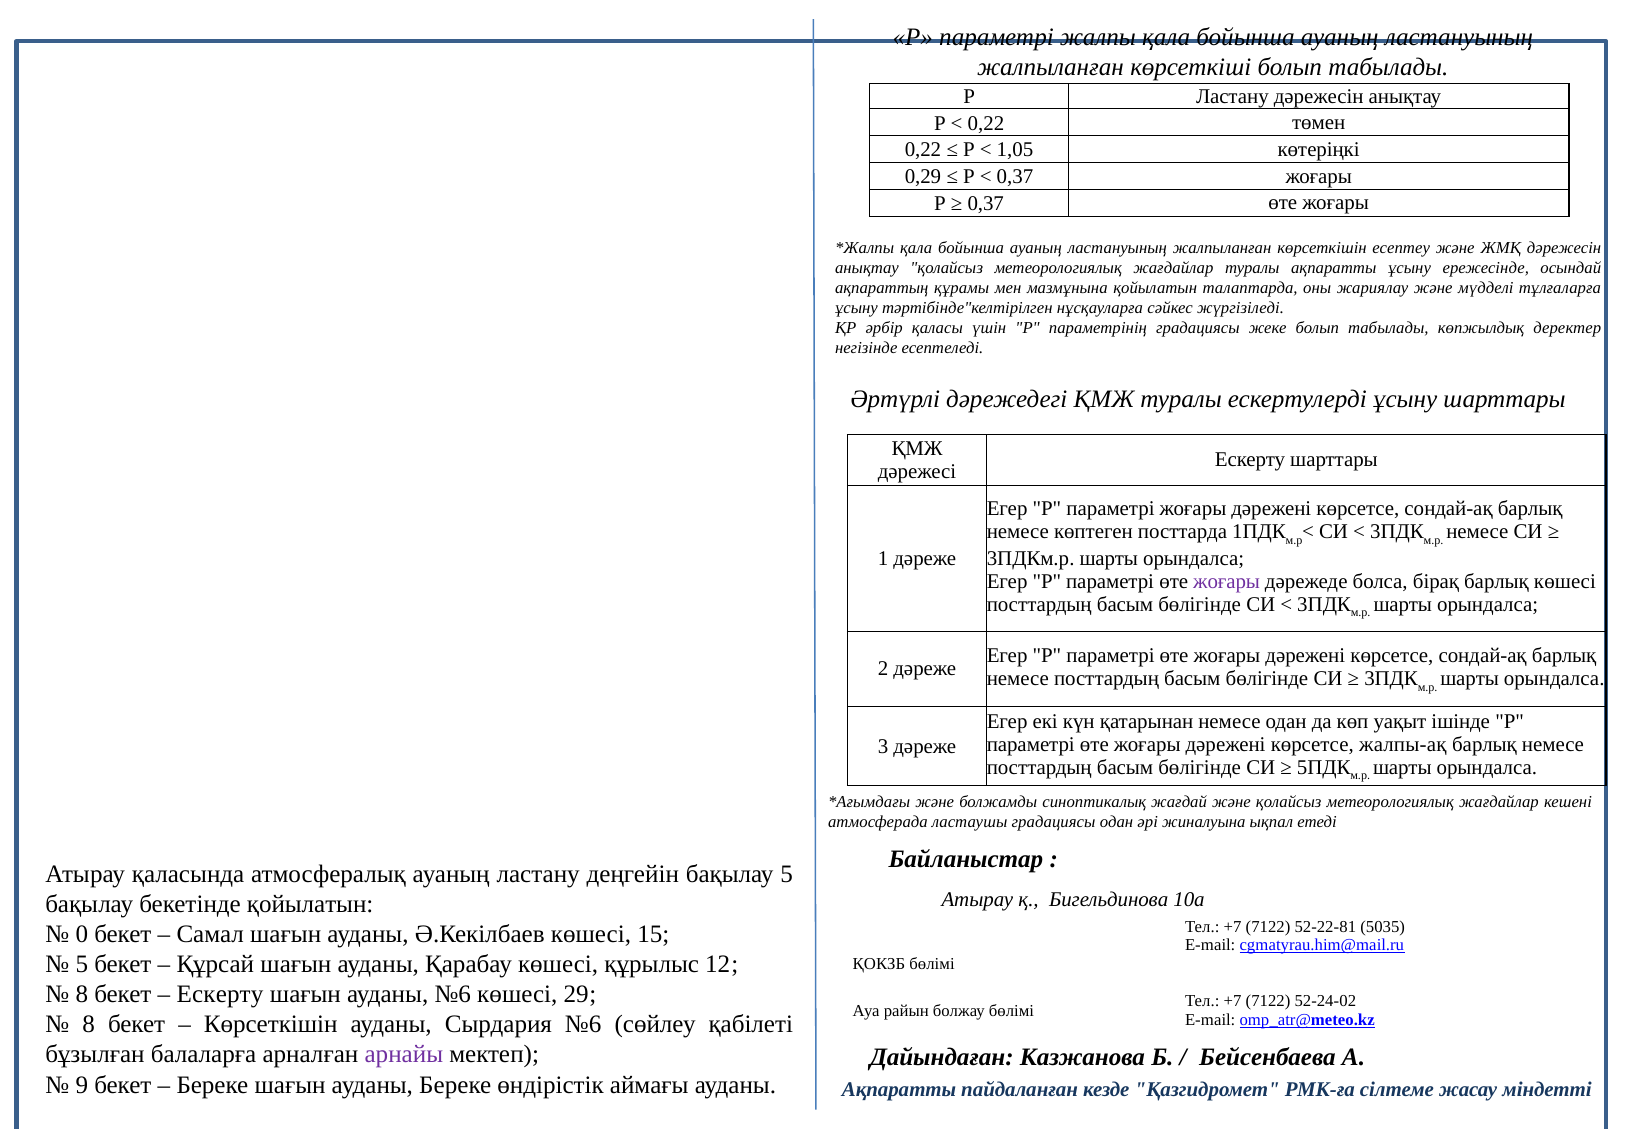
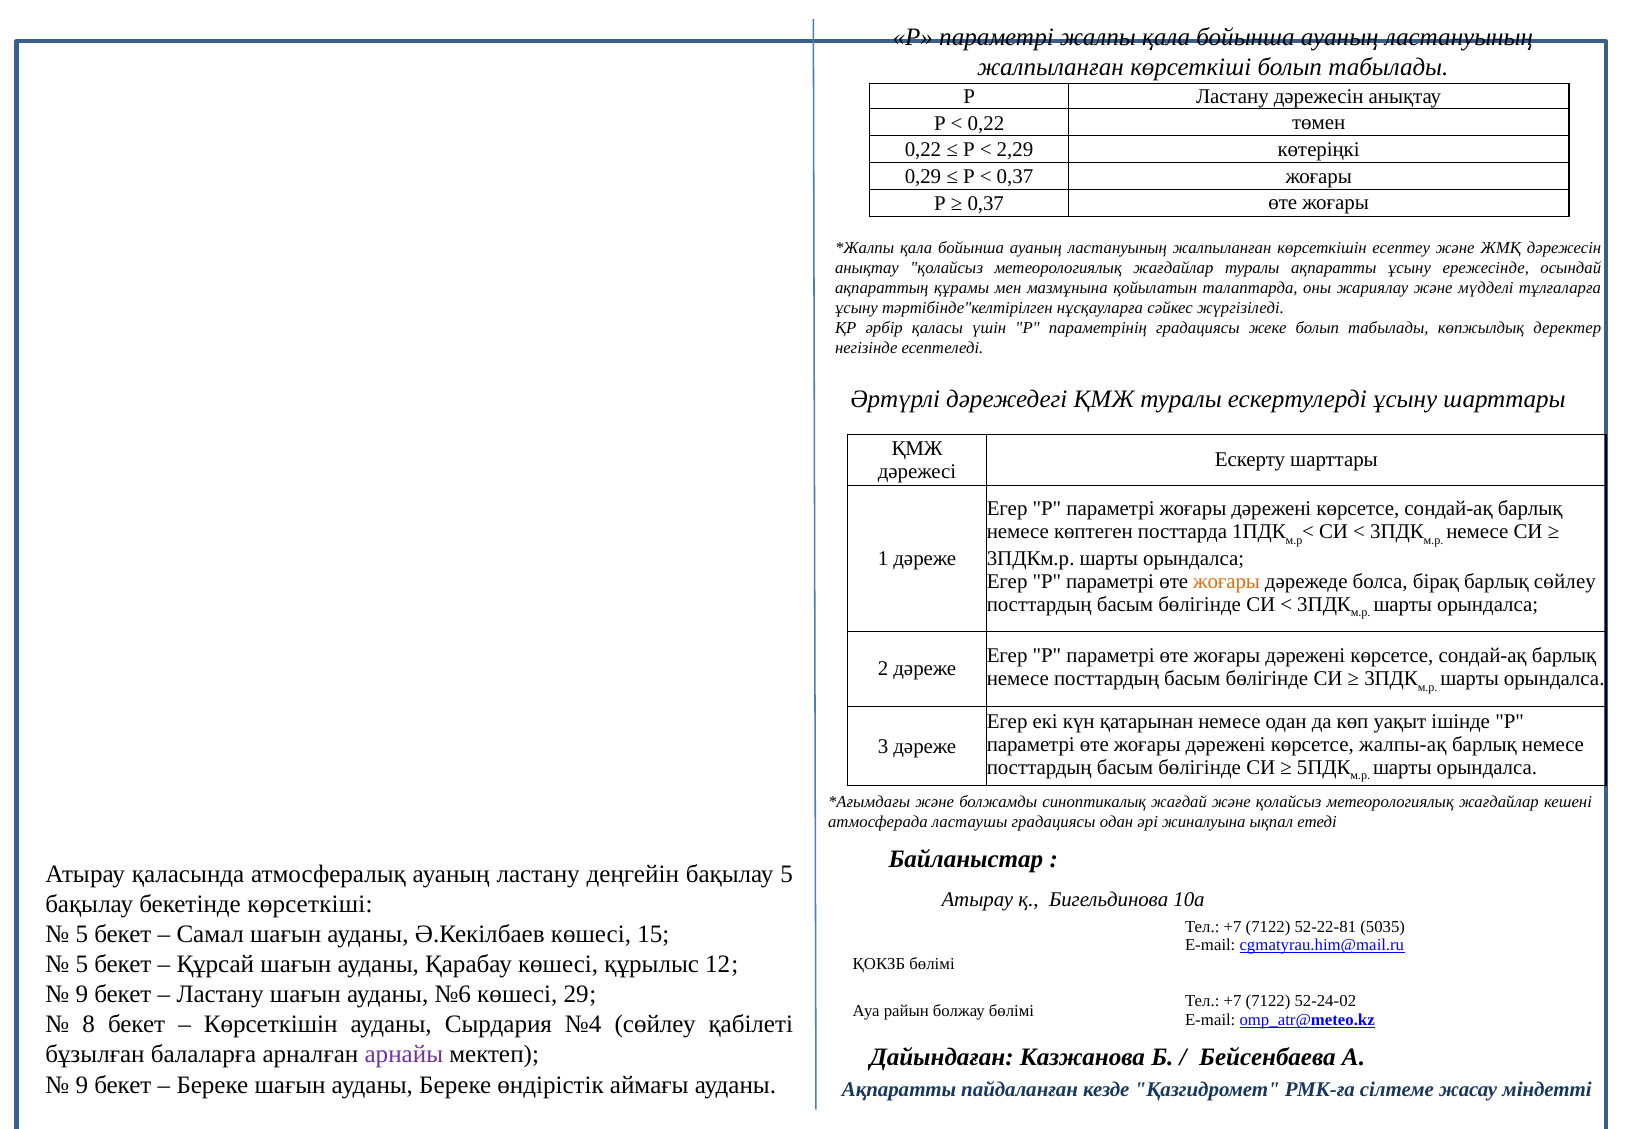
1,05: 1,05 -> 2,29 (1015, 150)
жоғары colour: purple -> orange (1227, 582)
барлық көшесі: көшесі -> сөйлеу (1565, 582)
бекетінде қойылатын: қойылатын -> көрсеткіші (310, 905)
0: 0 -> 5 (82, 935)
8: 8 -> 9 (82, 995)
Ескерту: Ескерту -> Ластану (220, 995)
Сырдария №6: №6 -> №4 (583, 1025)
